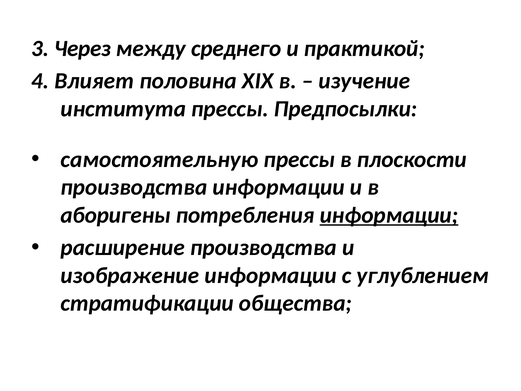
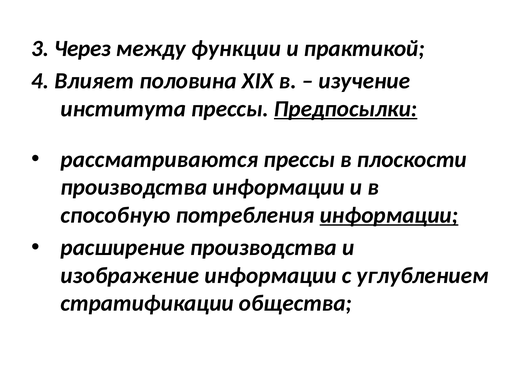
среднего: среднего -> функции (236, 49)
Предпосылки underline: none -> present (346, 109)
самостоятельную: самостоятельную -> рассматриваются (159, 159)
аборигены: аборигены -> способную (115, 215)
